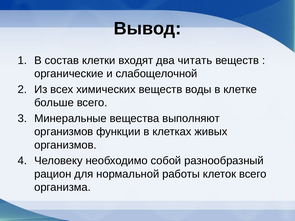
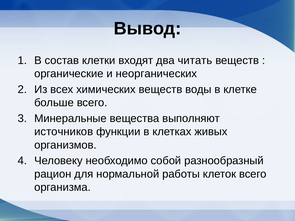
слабощелочной: слабощелочной -> неорганических (156, 74)
организмов: организмов -> источников (64, 132)
